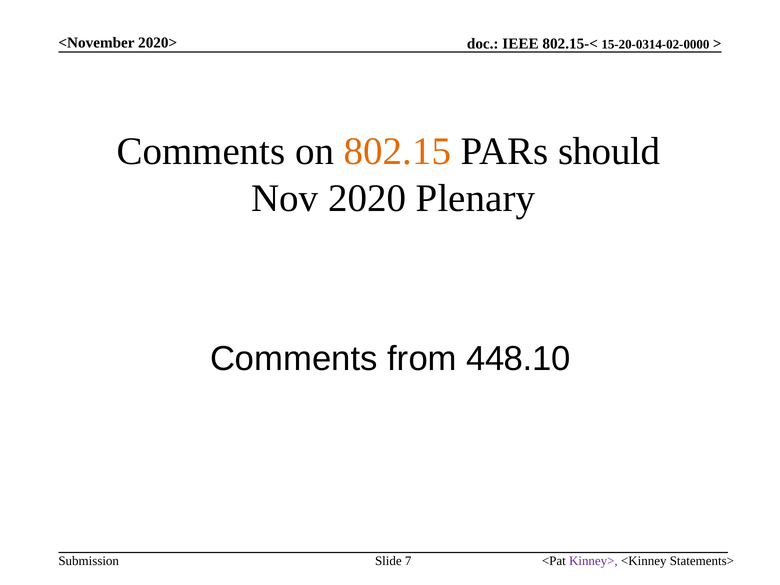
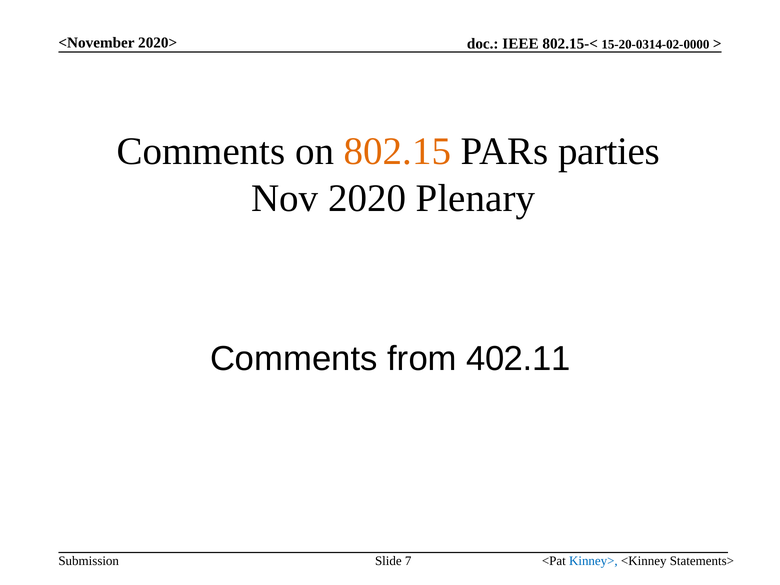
should: should -> parties (609, 151)
448.10: 448.10 -> 402.11 (518, 359)
Kinney> colour: purple -> blue (593, 561)
